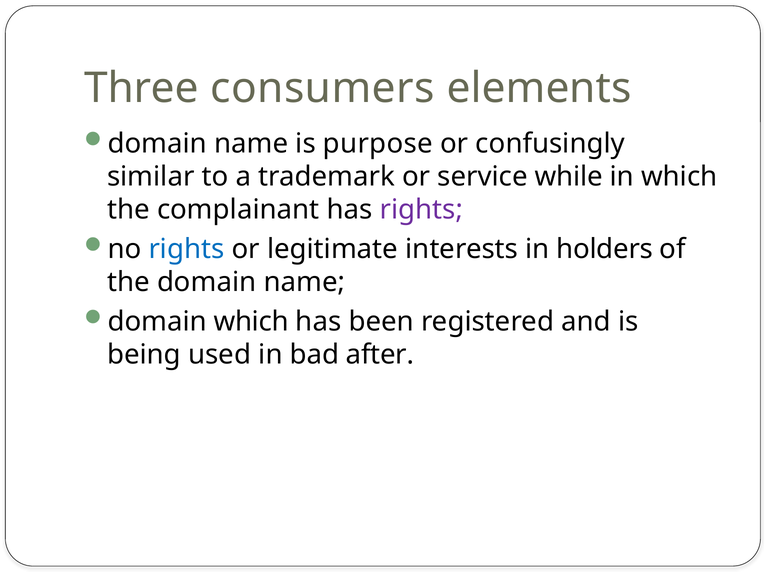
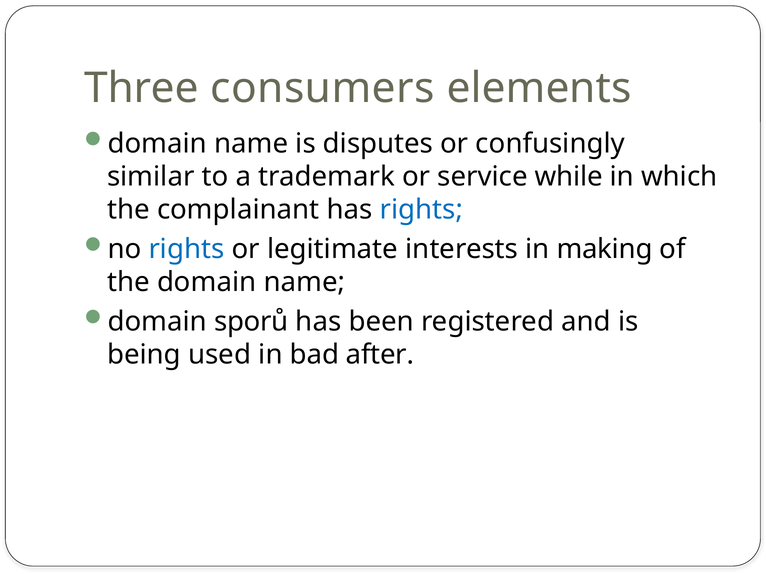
purpose: purpose -> disputes (378, 144)
rights colour: purple -> blue (421, 210)
holders: holders -> making (605, 249)
domain which: which -> sporů (251, 322)
